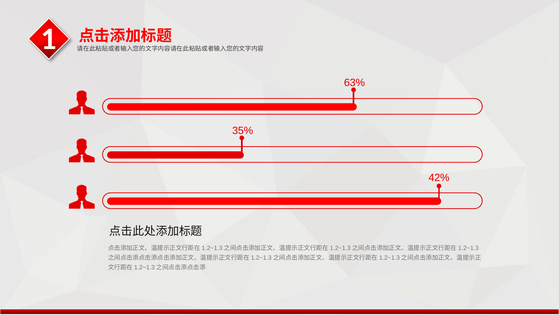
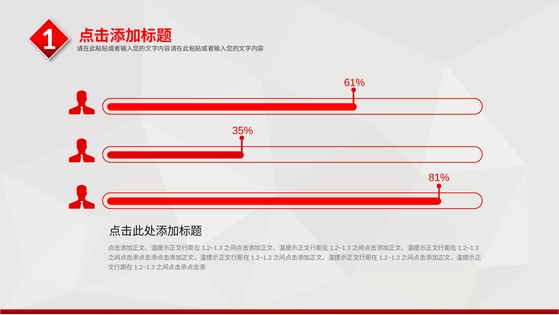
63%: 63% -> 61% (354, 82)
42%: 42% -> 81% (439, 177)
